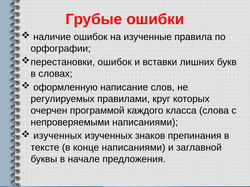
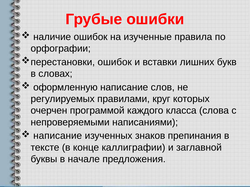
изученных: изученных -> написание (58, 136)
конце написаниями: написаниями -> каллиграфии (134, 148)
